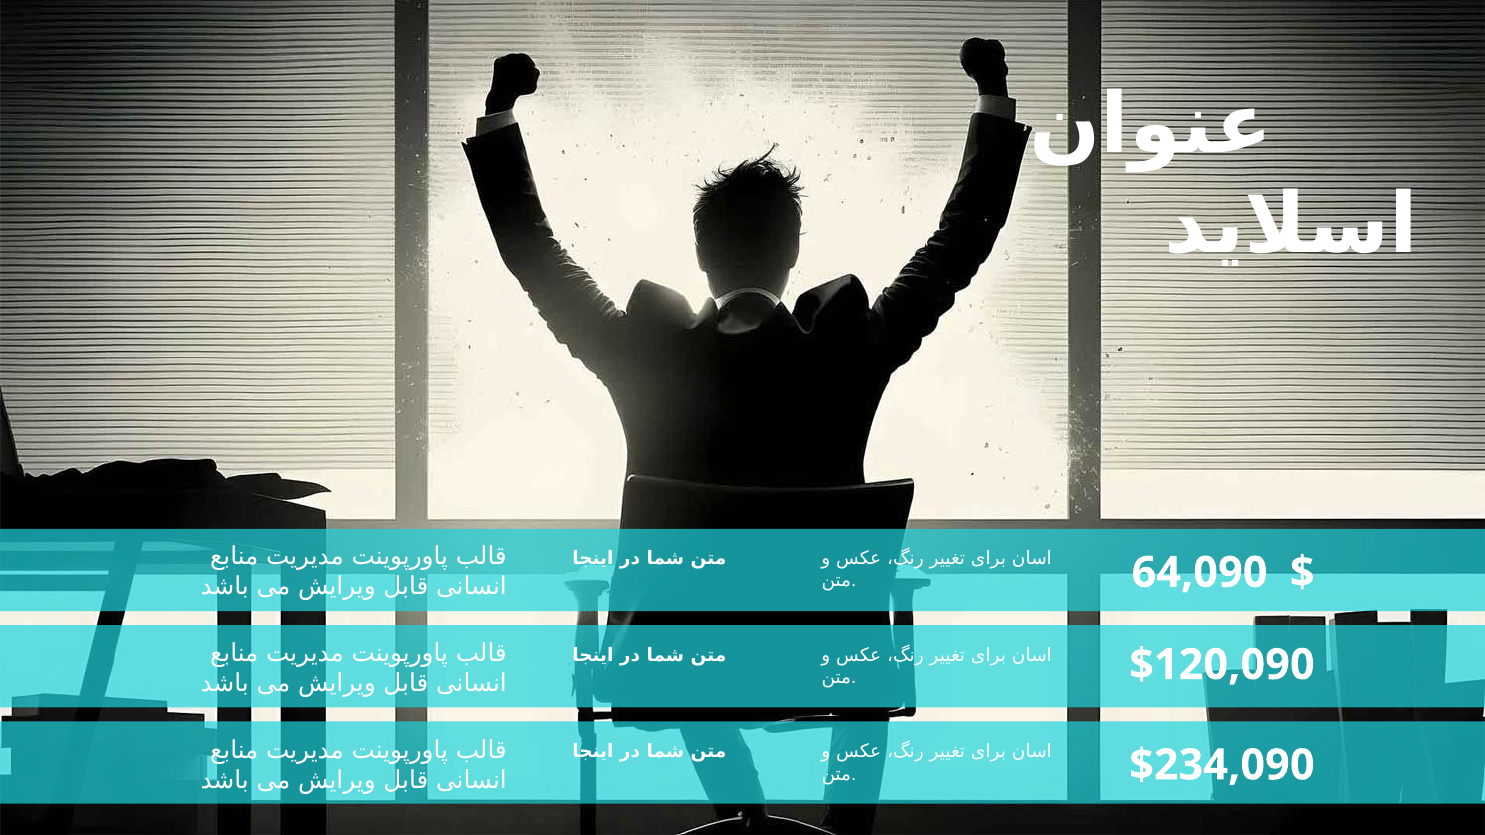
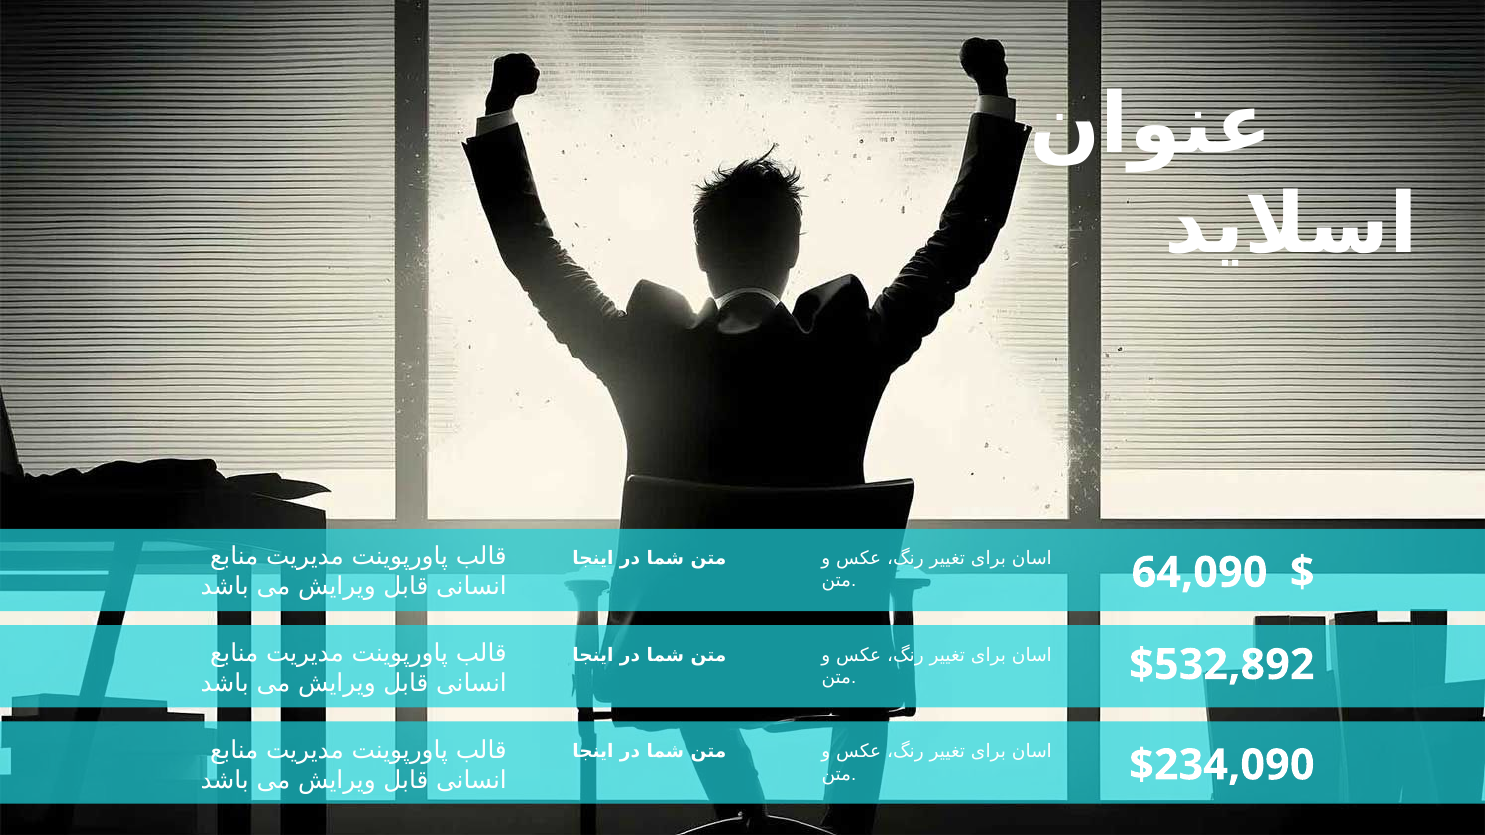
$120,090: $120,090 -> $532,892 (1222, 665)
